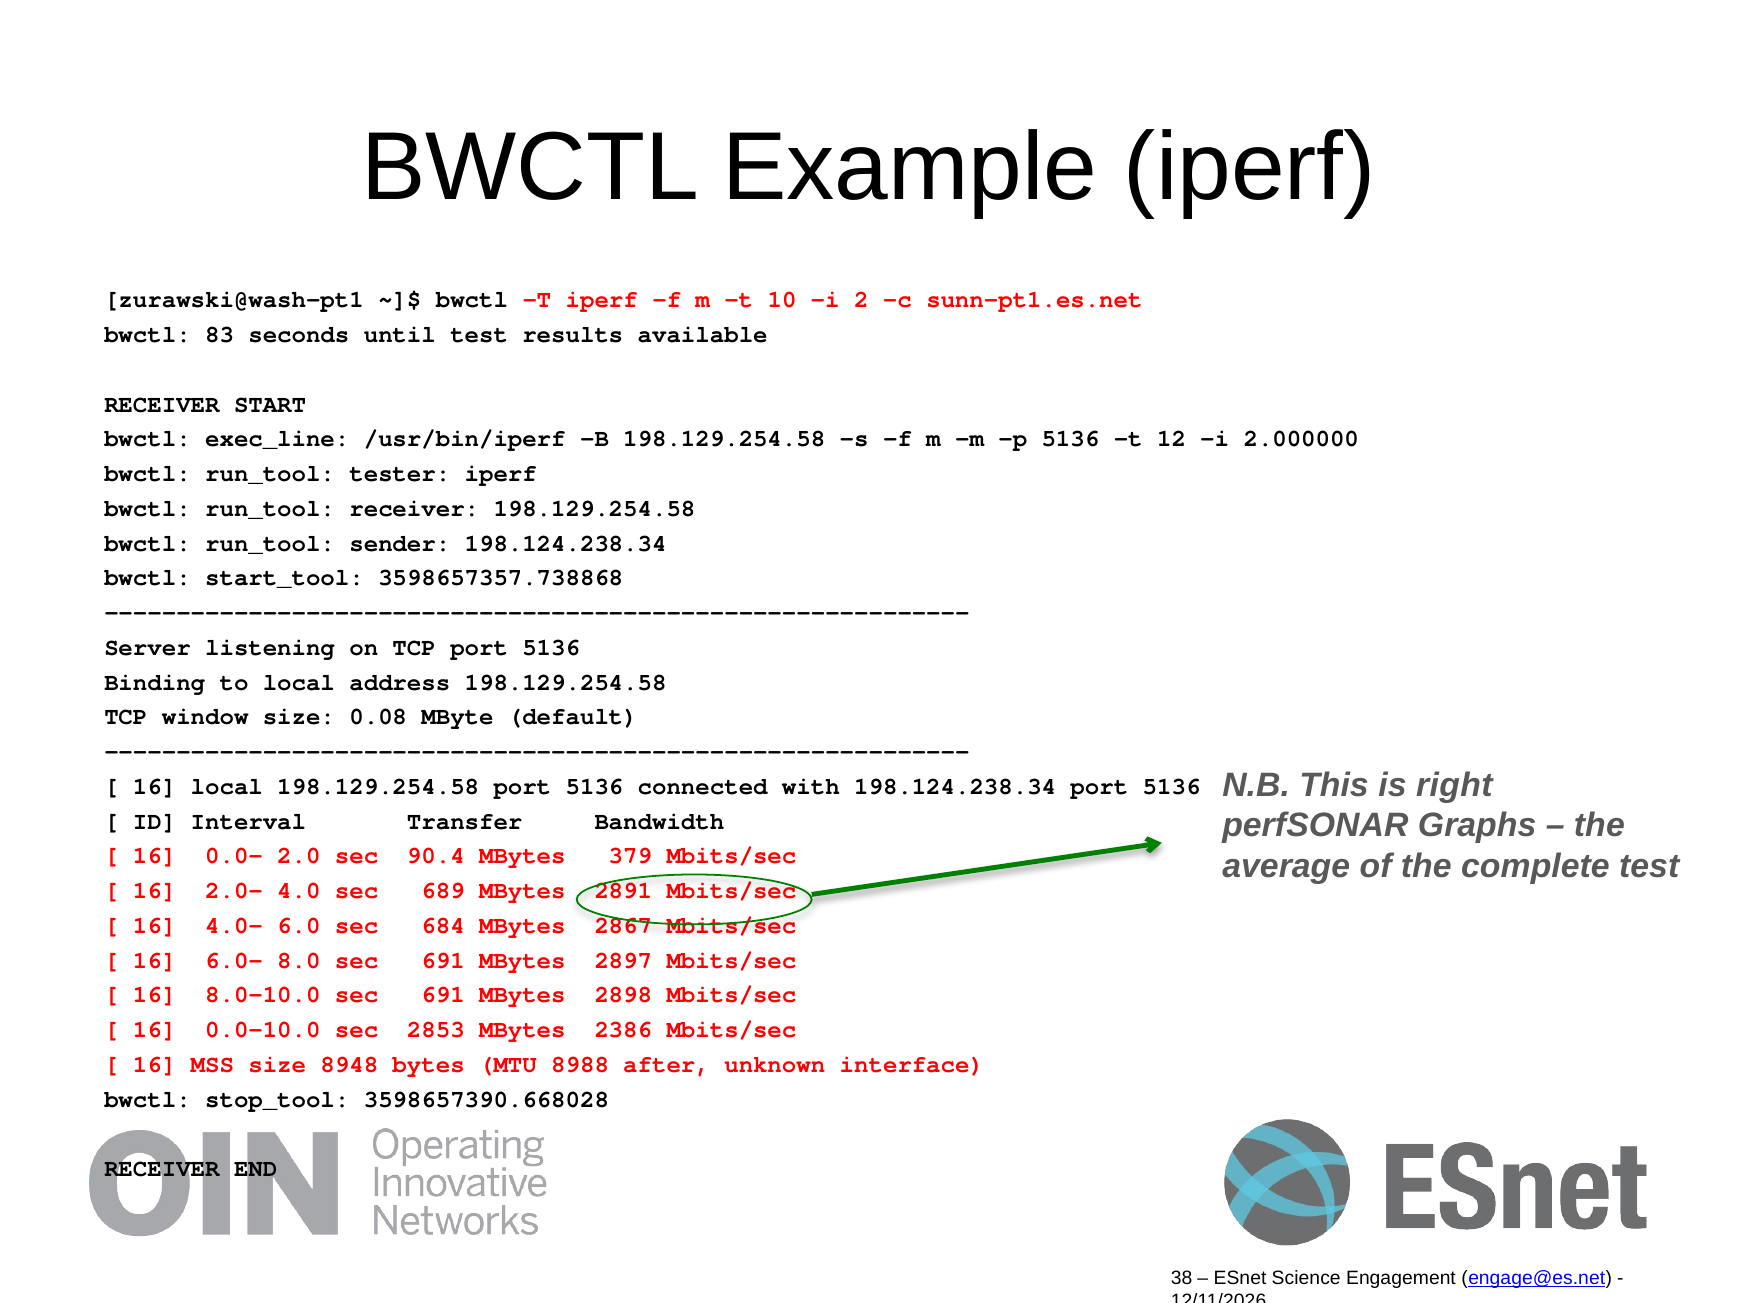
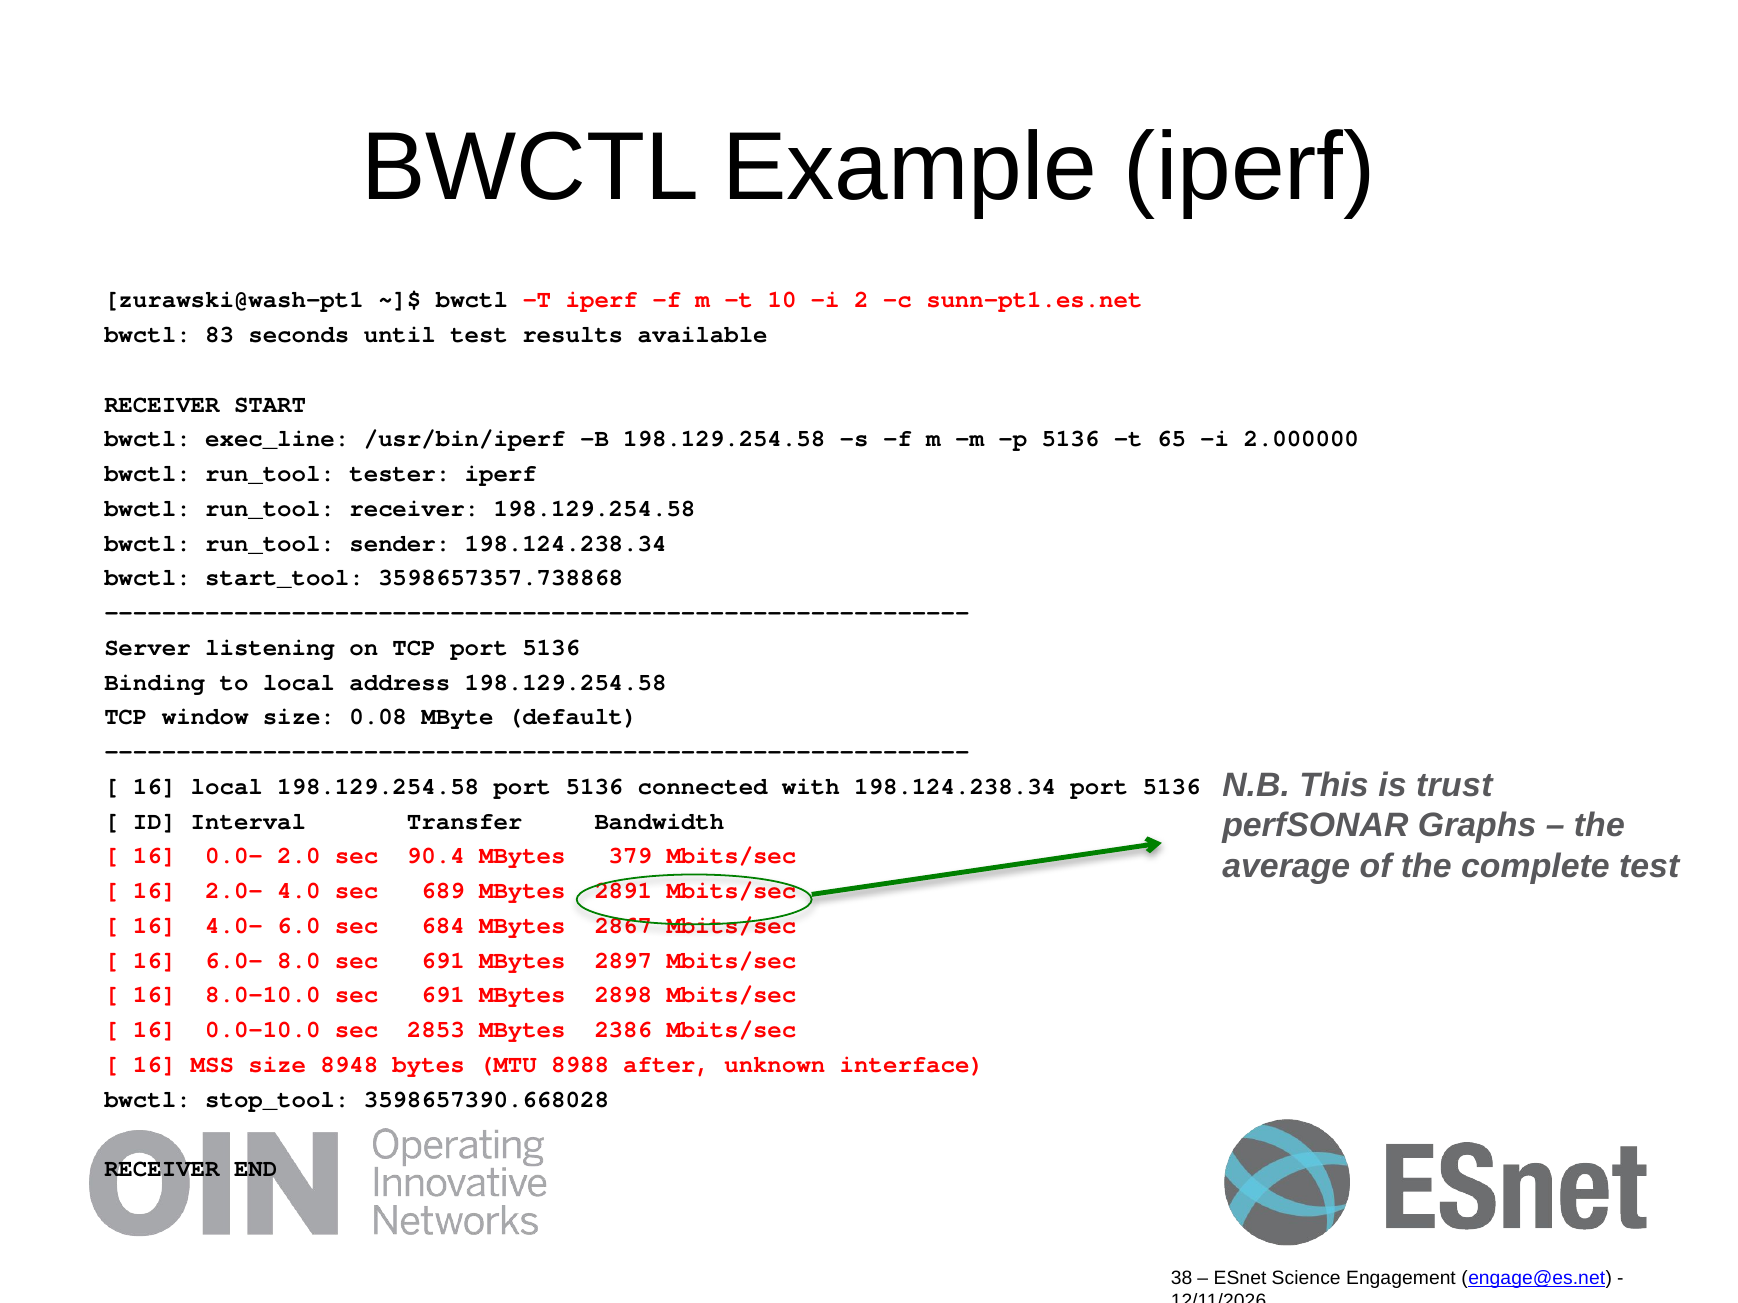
12: 12 -> 65 (1172, 439)
right: right -> trust (1454, 786)
